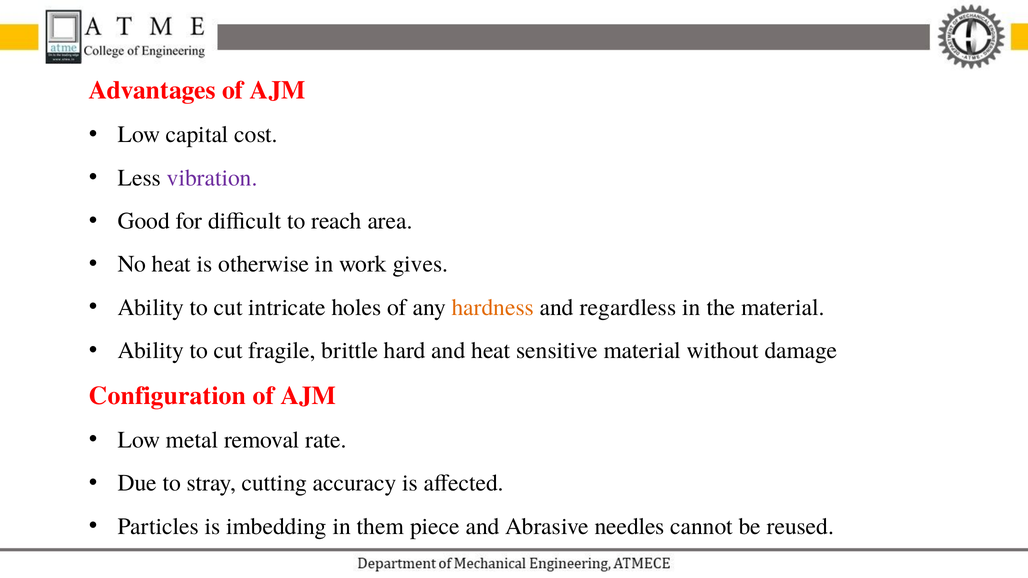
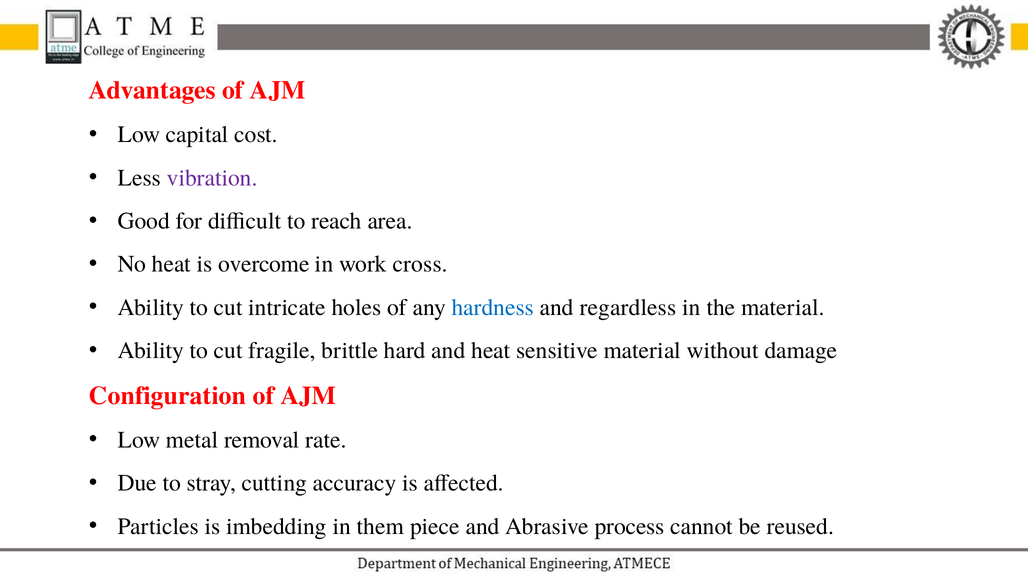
otherwise: otherwise -> overcome (264, 264)
gives: gives -> cross (420, 264)
hardness colour: orange -> blue (493, 308)
needles: needles -> process (630, 526)
